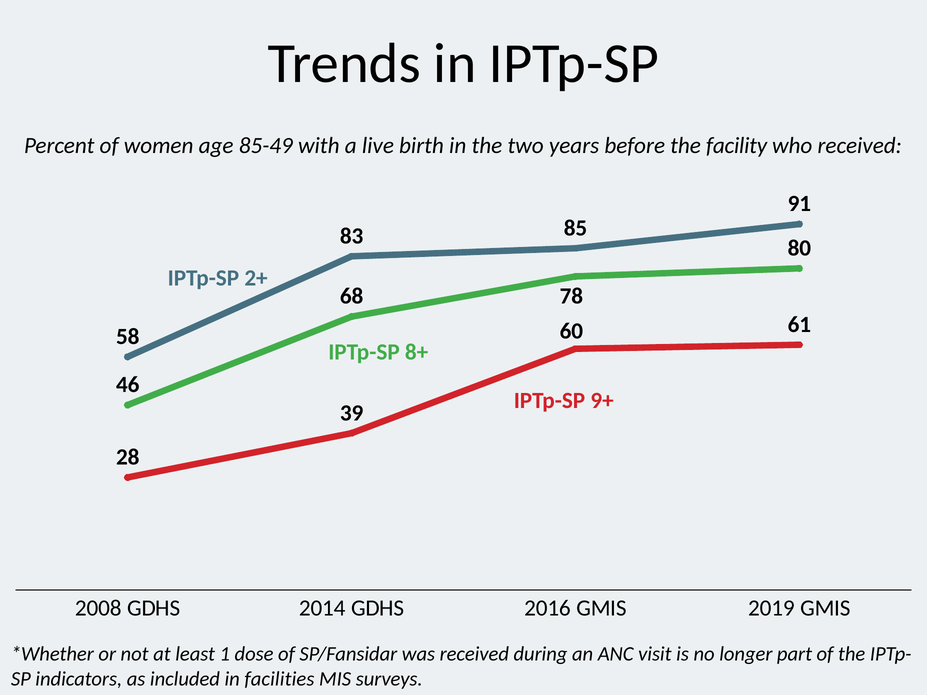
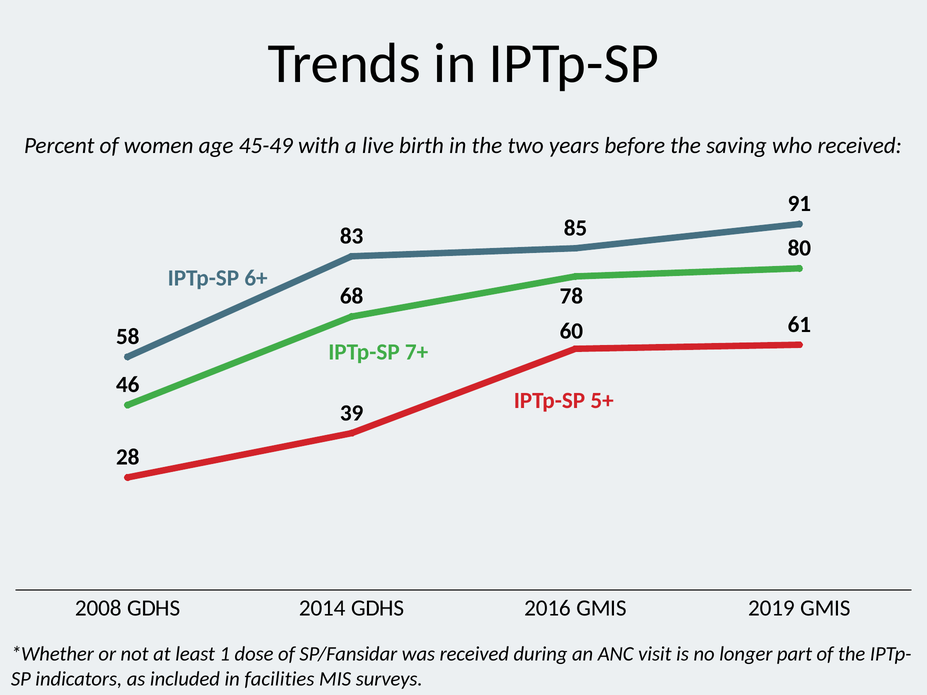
85-49: 85-49 -> 45-49 (266, 145)
facility: facility -> saving (736, 145)
2+: 2+ -> 6+ (256, 278)
8+: 8+ -> 7+ (417, 352)
9+: 9+ -> 5+ (602, 401)
